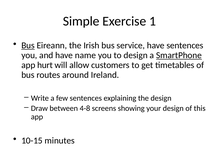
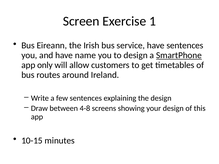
Simple: Simple -> Screen (81, 21)
Bus underline: present -> none (28, 46)
hurt: hurt -> only (45, 65)
